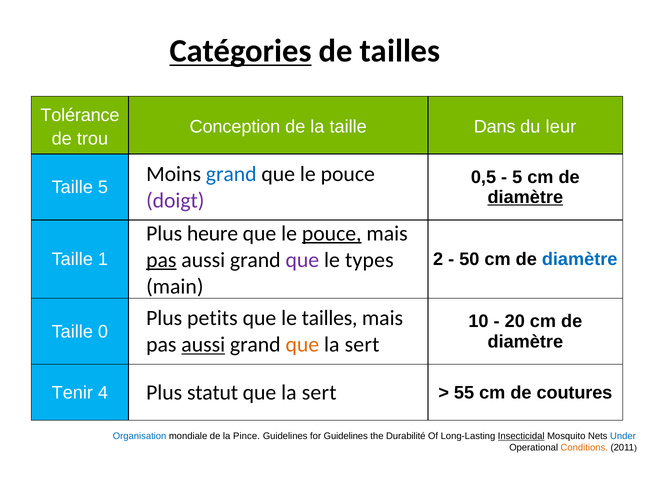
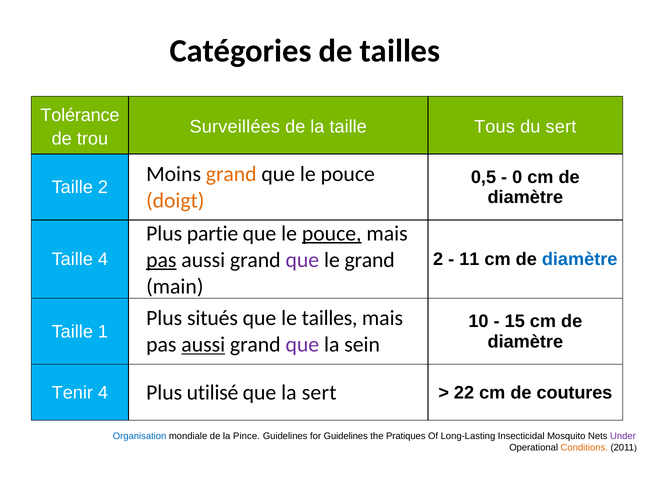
Catégories underline: present -> none (241, 51)
Conception: Conception -> Surveillées (235, 127)
Dans: Dans -> Tous (495, 127)
du leur: leur -> sert (561, 127)
grand colour: blue -> orange (231, 174)
5: 5 -> 0 (517, 177)
Taille 5: 5 -> 2 (103, 187)
diamètre underline: present -> none (525, 197)
doigt colour: purple -> orange (175, 200)
heure: heure -> partie (213, 233)
Taille 1: 1 -> 4 (103, 259)
50: 50 -> 11 (469, 259)
le types: types -> grand (370, 260)
petits: petits -> situés (213, 318)
20: 20 -> 15 (515, 321)
0: 0 -> 1 (103, 332)
que colour: orange -> purple (302, 345)
sert: sert -> sein (362, 345)
statut: statut -> utilisé (213, 392)
55: 55 -> 22 (464, 393)
Durabilité: Durabilité -> Pratiques (406, 436)
Insecticidal underline: present -> none (521, 436)
Under colour: blue -> purple (623, 436)
